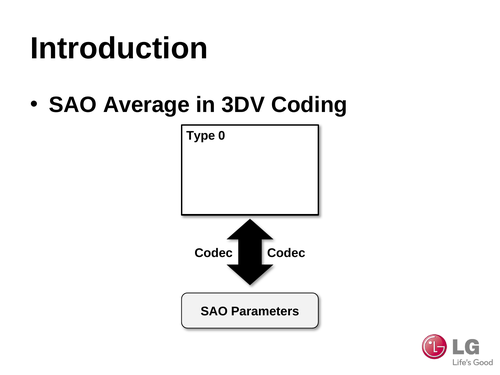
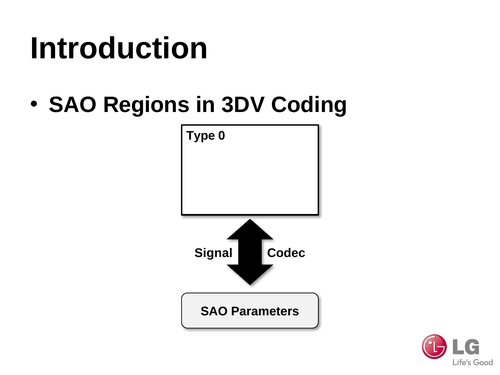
Average: Average -> Regions (146, 105)
Codec: Codec -> Signal (214, 253)
